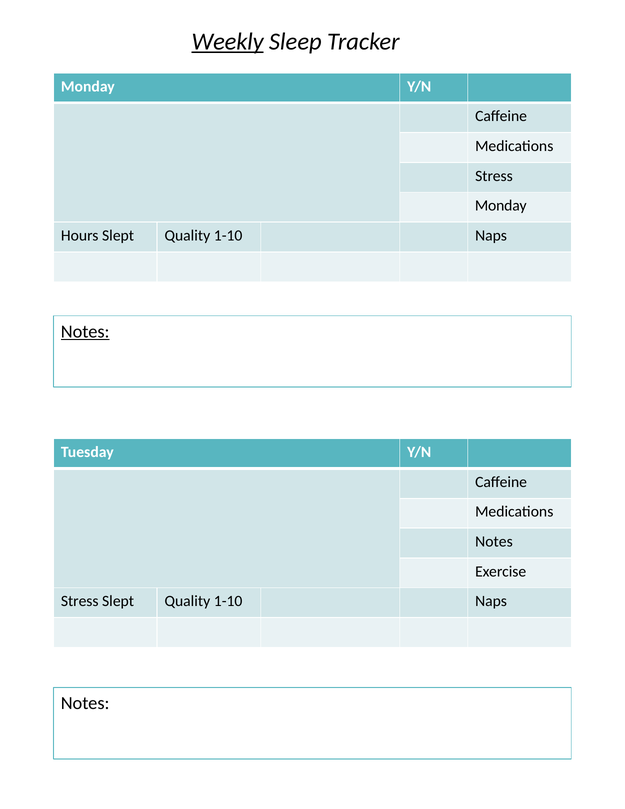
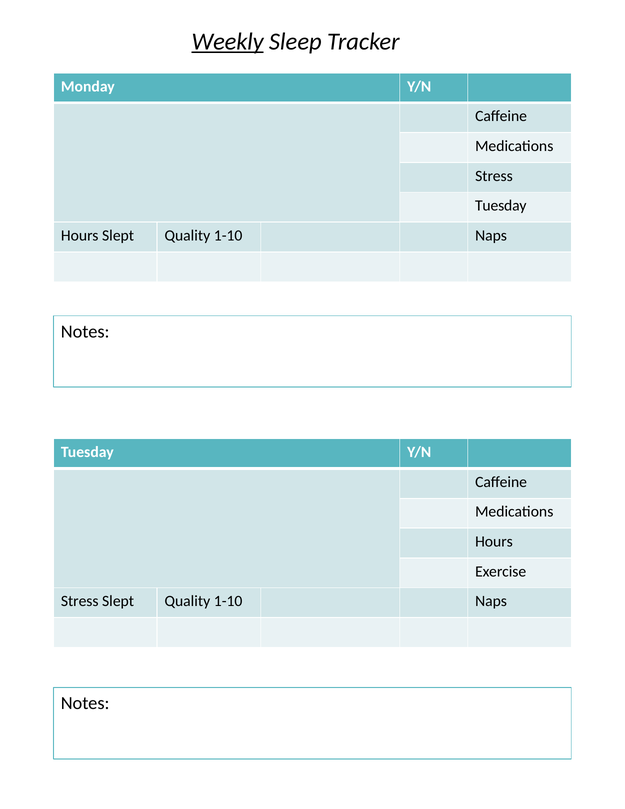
Monday: Monday -> Tuesday (501, 206)
Notes underline: present -> none (85, 331)
Notes: Notes -> Hours (494, 542)
